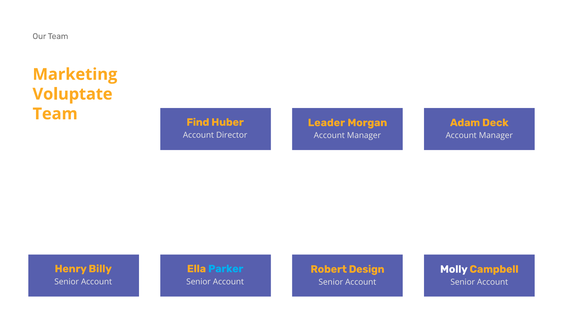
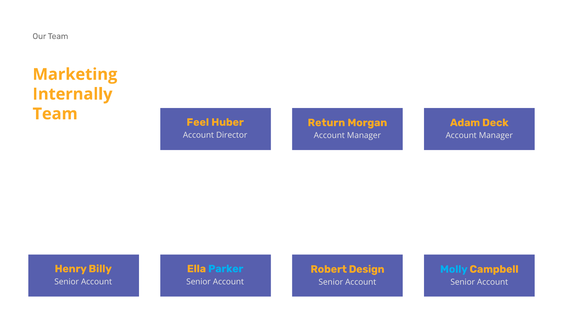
Voluptate: Voluptate -> Internally (72, 94)
Find: Find -> Feel (198, 122)
Leader: Leader -> Return (326, 123)
Molly colour: white -> light blue (454, 269)
